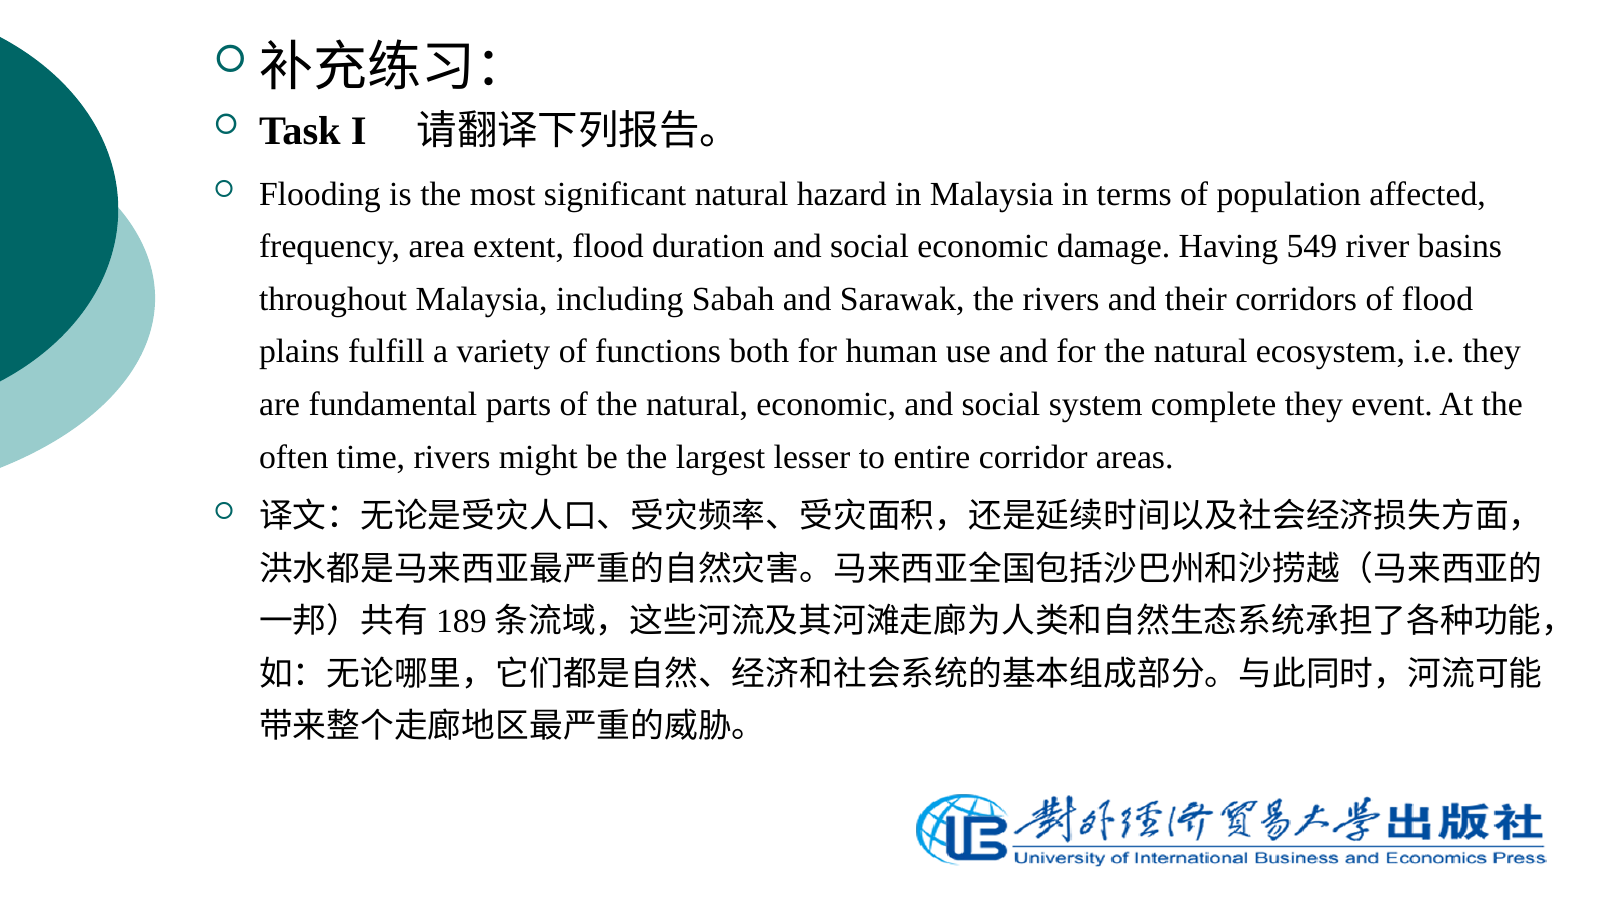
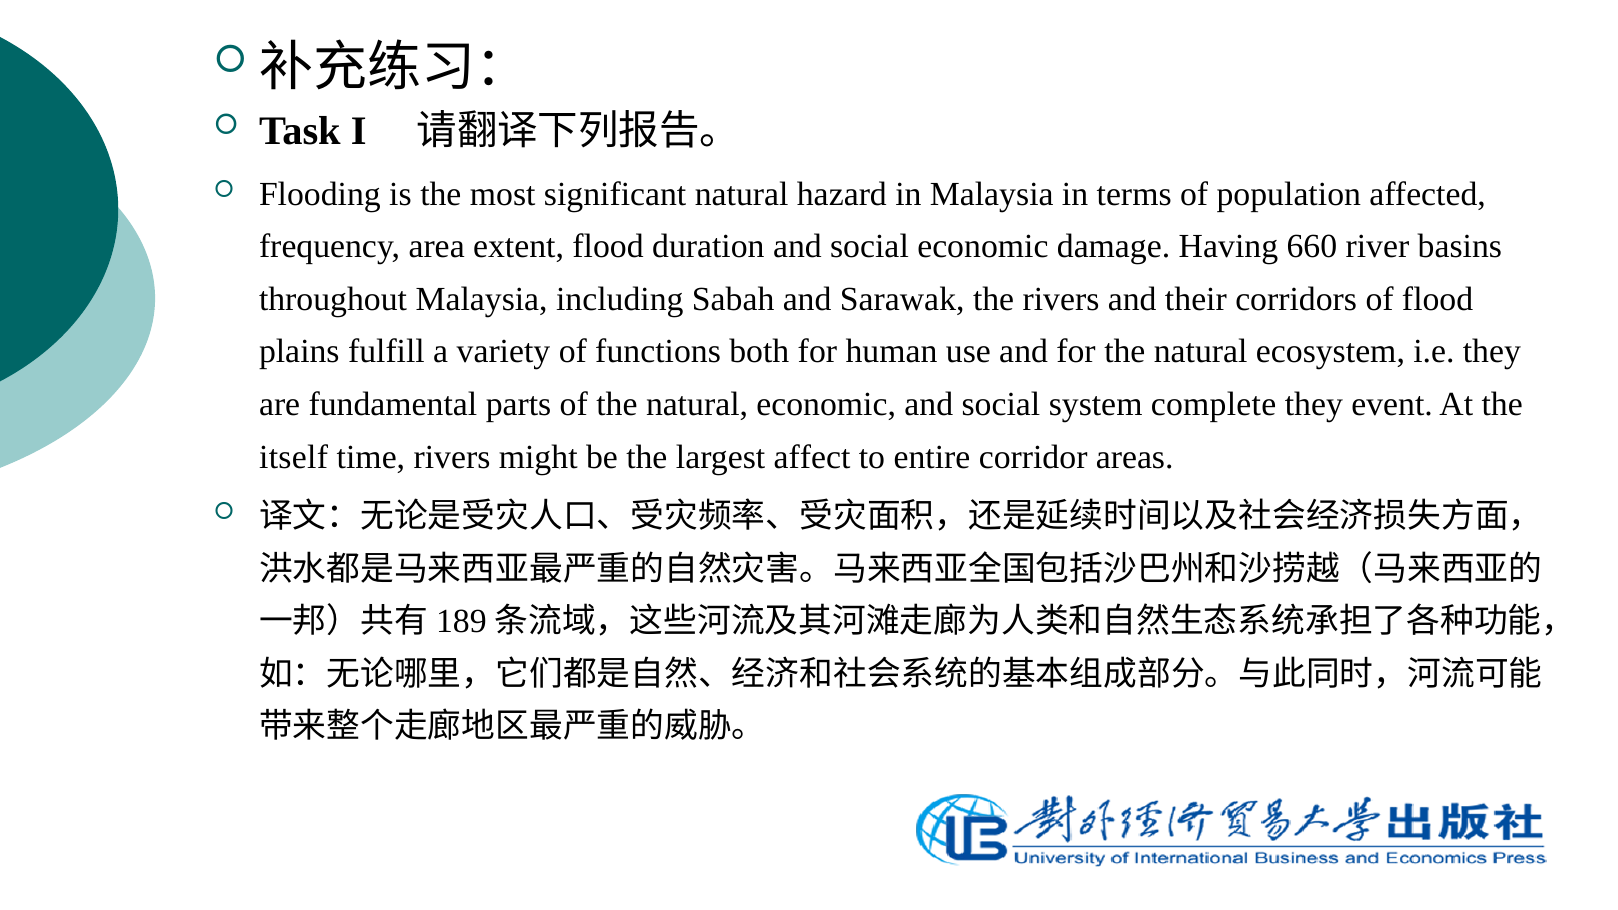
549: 549 -> 660 (1312, 247)
often: often -> itself (294, 457)
lesser: lesser -> affect (812, 457)
